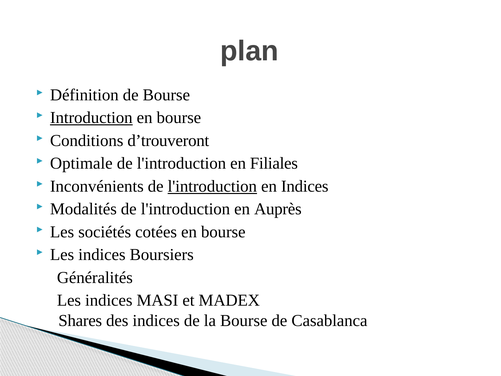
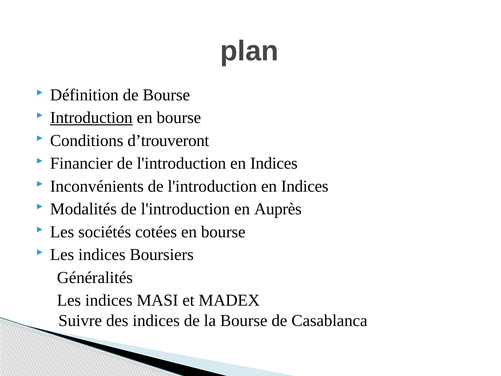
Optimale: Optimale -> Financier (81, 163)
Filiales: Filiales -> Indices (274, 163)
l'introduction underline: present -> none (212, 186)
Shares: Shares -> Suivre (80, 320)
